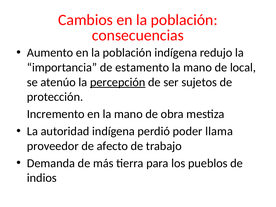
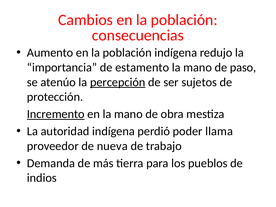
local: local -> paso (243, 67)
Incremento underline: none -> present (56, 114)
afecto: afecto -> nueva (112, 146)
